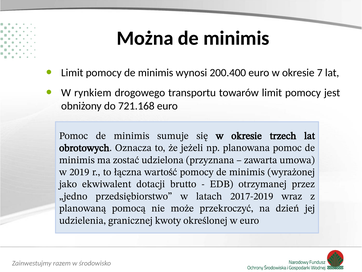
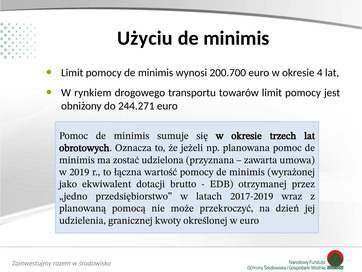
Można: Można -> Użyciu (145, 38)
200.400: 200.400 -> 200.700 (228, 73)
7: 7 -> 4 (320, 73)
721.168: 721.168 -> 244.271 (136, 106)
